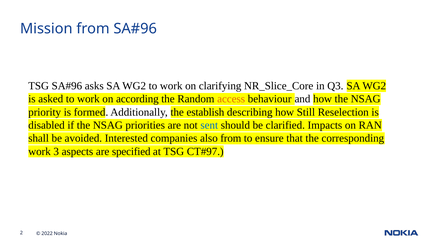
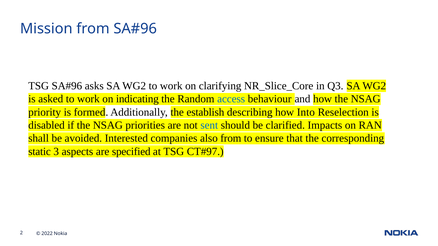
according: according -> indicating (137, 99)
access colour: orange -> blue (231, 99)
Still: Still -> Into (306, 112)
work: work -> static (40, 152)
